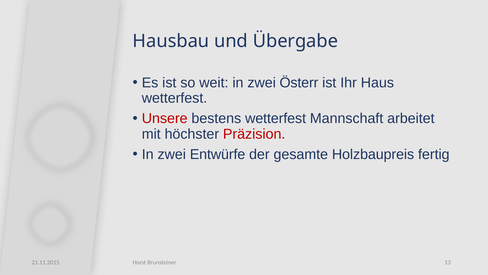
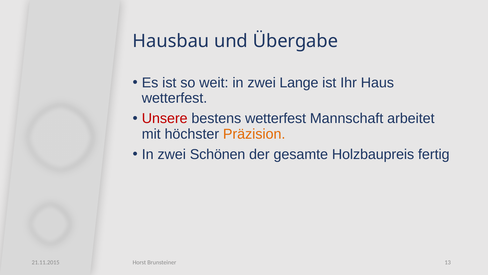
Österr: Österr -> Lange (299, 83)
Präzision colour: red -> orange (254, 134)
Entwürfe: Entwürfe -> Schönen (218, 154)
